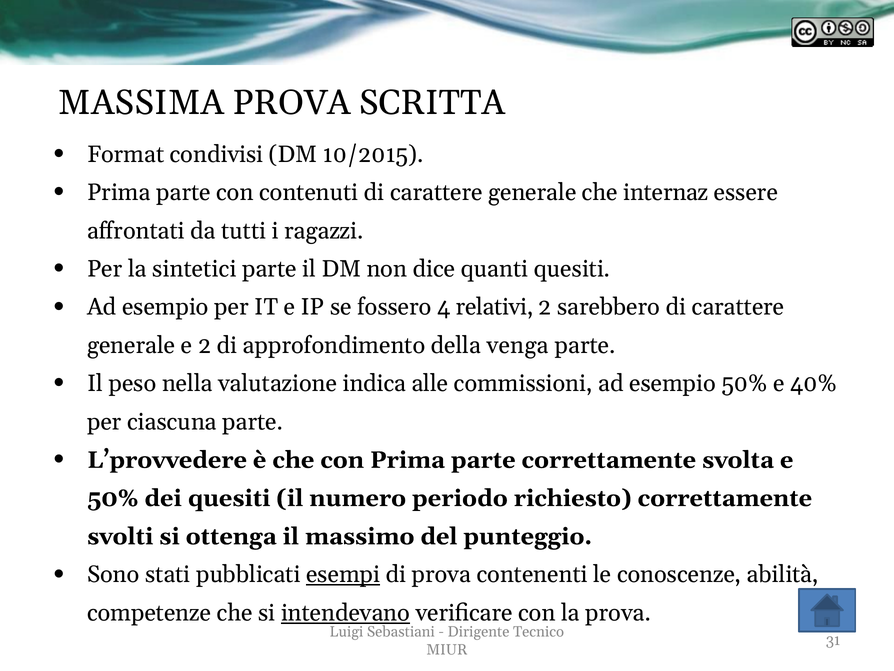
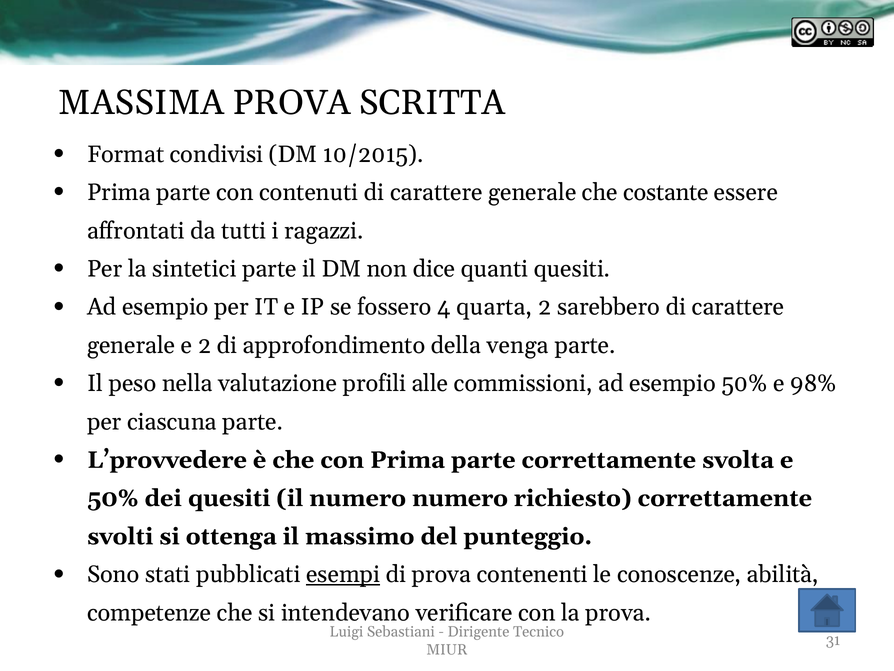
internaz: internaz -> costante (666, 192)
relativi: relativi -> quarta (494, 307)
indica: indica -> profili (374, 383)
40%: 40% -> 98% (814, 383)
numero periodo: periodo -> numero (460, 498)
intendevano underline: present -> none (346, 612)
